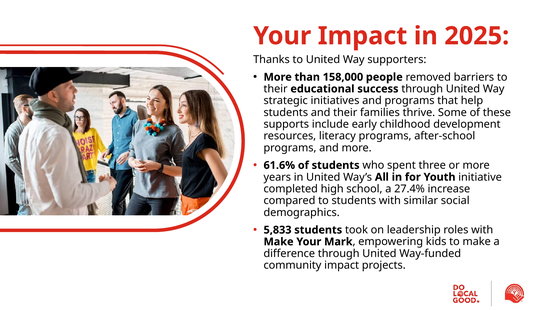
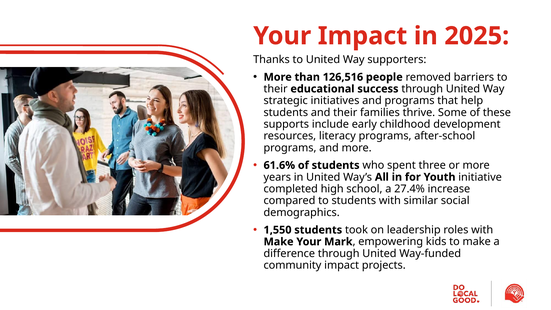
158,000: 158,000 -> 126,516 (343, 77)
5,833: 5,833 -> 1,550 (278, 230)
